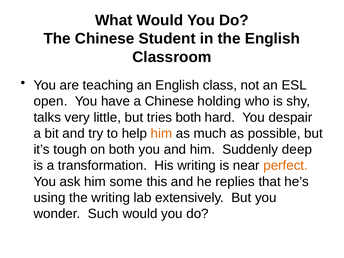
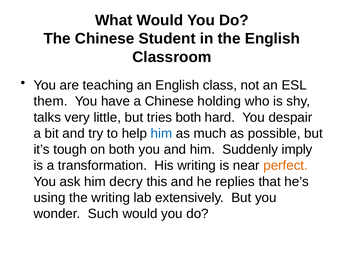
open: open -> them (51, 101)
him colour: orange -> blue (161, 133)
deep: deep -> imply (297, 149)
some: some -> decry (126, 182)
